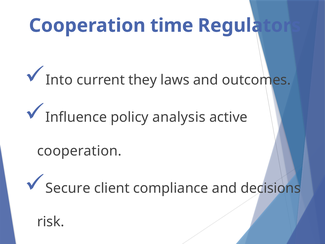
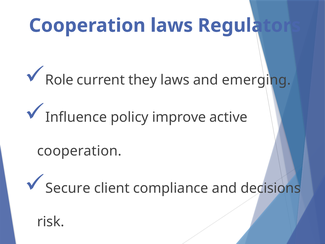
Cooperation time: time -> laws (172, 26)
Into: Into -> Role (59, 80)
outcomes: outcomes -> emerging (256, 80)
analysis: analysis -> improve (179, 117)
